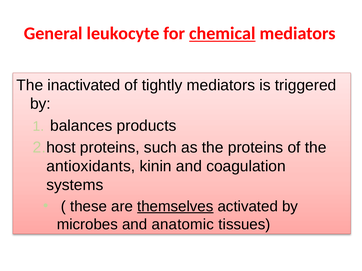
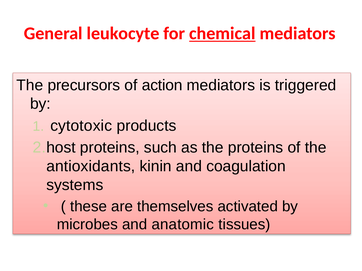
inactivated: inactivated -> precursors (84, 85)
tightly: tightly -> action (162, 85)
balances: balances -> cytotoxic (81, 126)
themselves underline: present -> none (175, 207)
